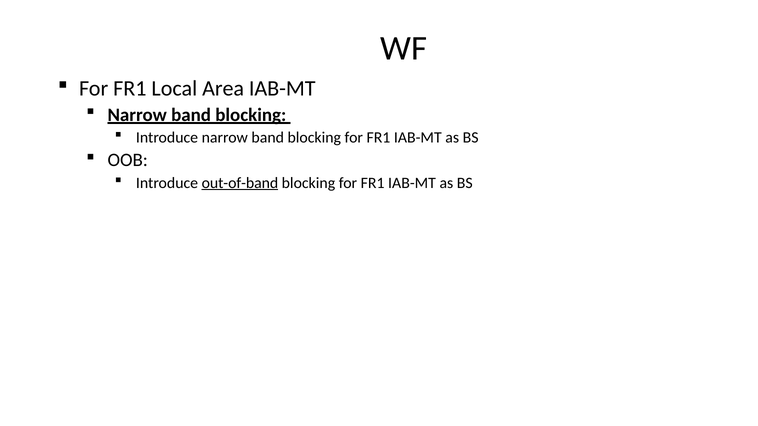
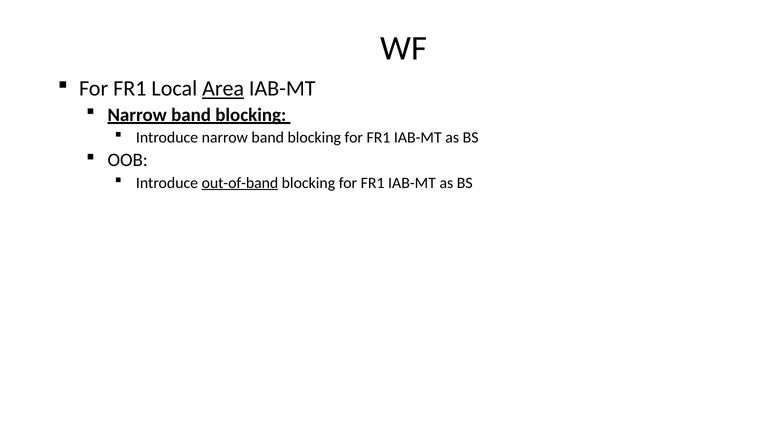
Area underline: none -> present (223, 89)
